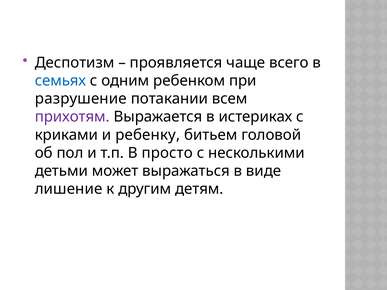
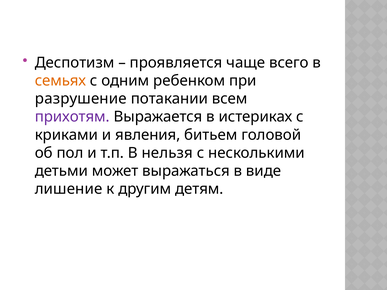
семьях colour: blue -> orange (60, 81)
ребенку: ребенку -> явления (148, 135)
просто: просто -> нельзя (167, 153)
